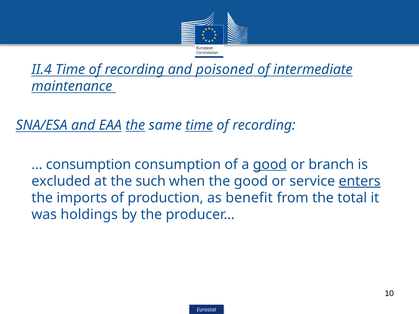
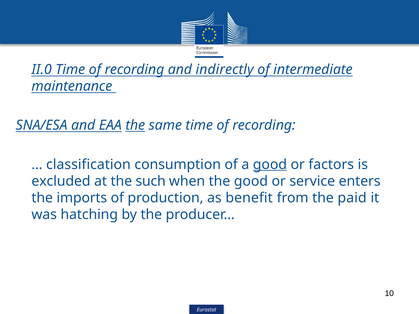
II.4: II.4 -> II.0 (42, 70)
poisoned: poisoned -> indirectly (225, 70)
time underline: present -> none (199, 125)
consumption: consumption -> classification (88, 165)
branch: branch -> factors (331, 165)
enters underline: present -> none (360, 181)
total: total -> paid (352, 198)
holdings: holdings -> hatching (89, 215)
